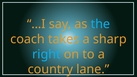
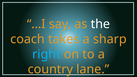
the colour: light blue -> white (100, 24)
